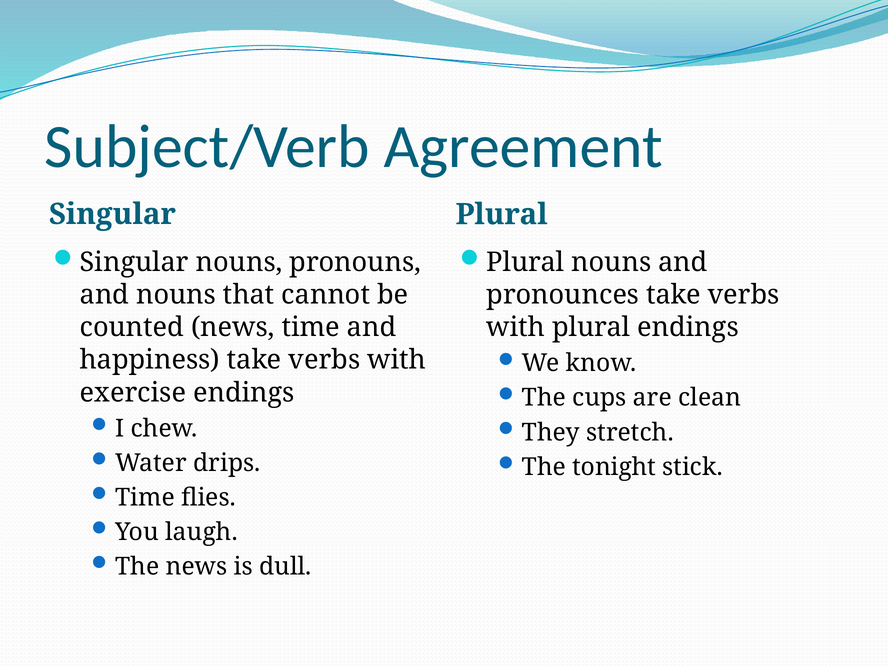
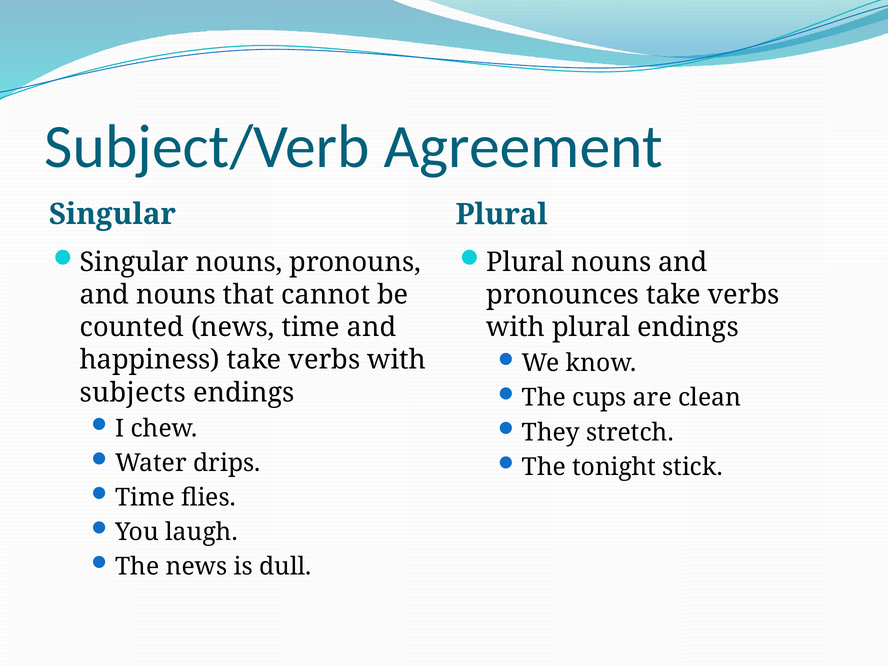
exercise: exercise -> subjects (133, 393)
